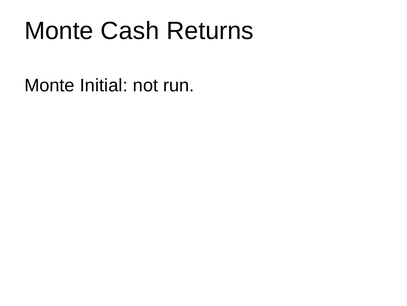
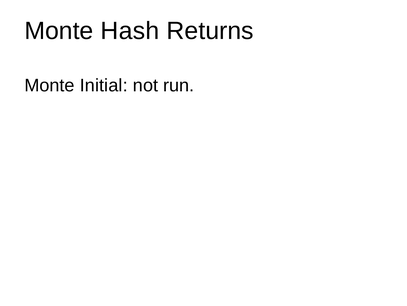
Cash: Cash -> Hash (130, 31)
